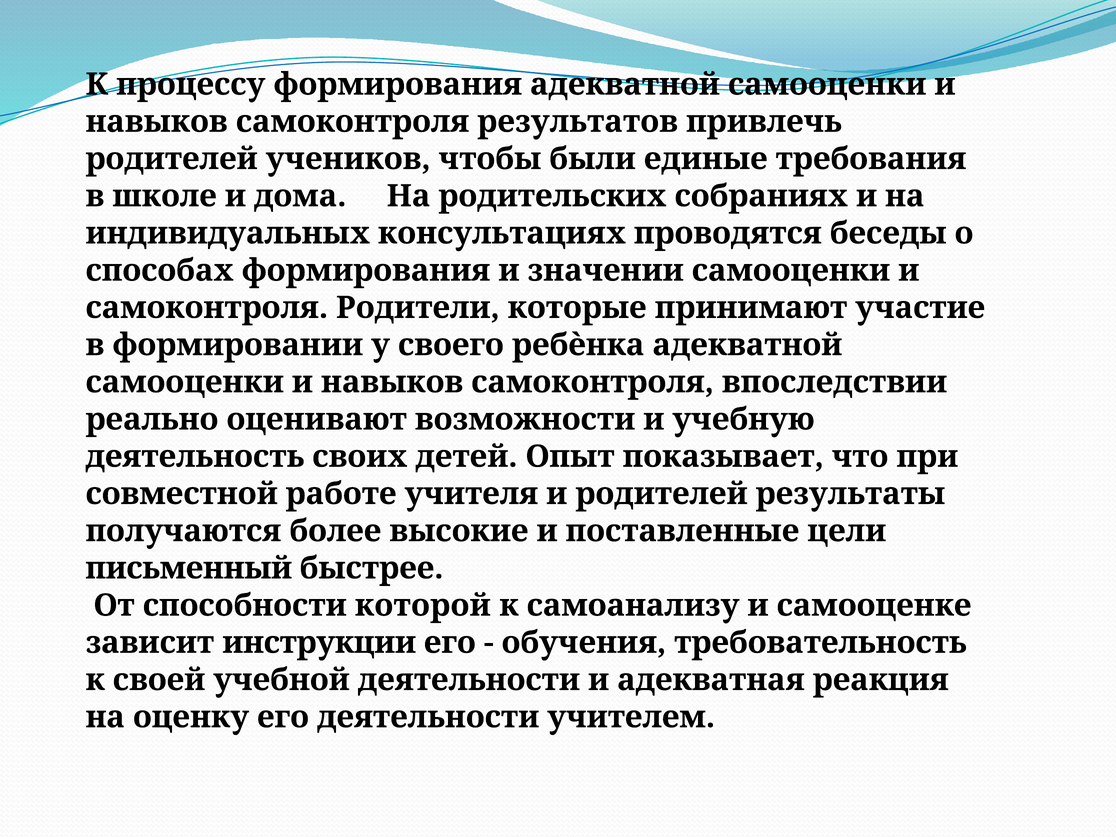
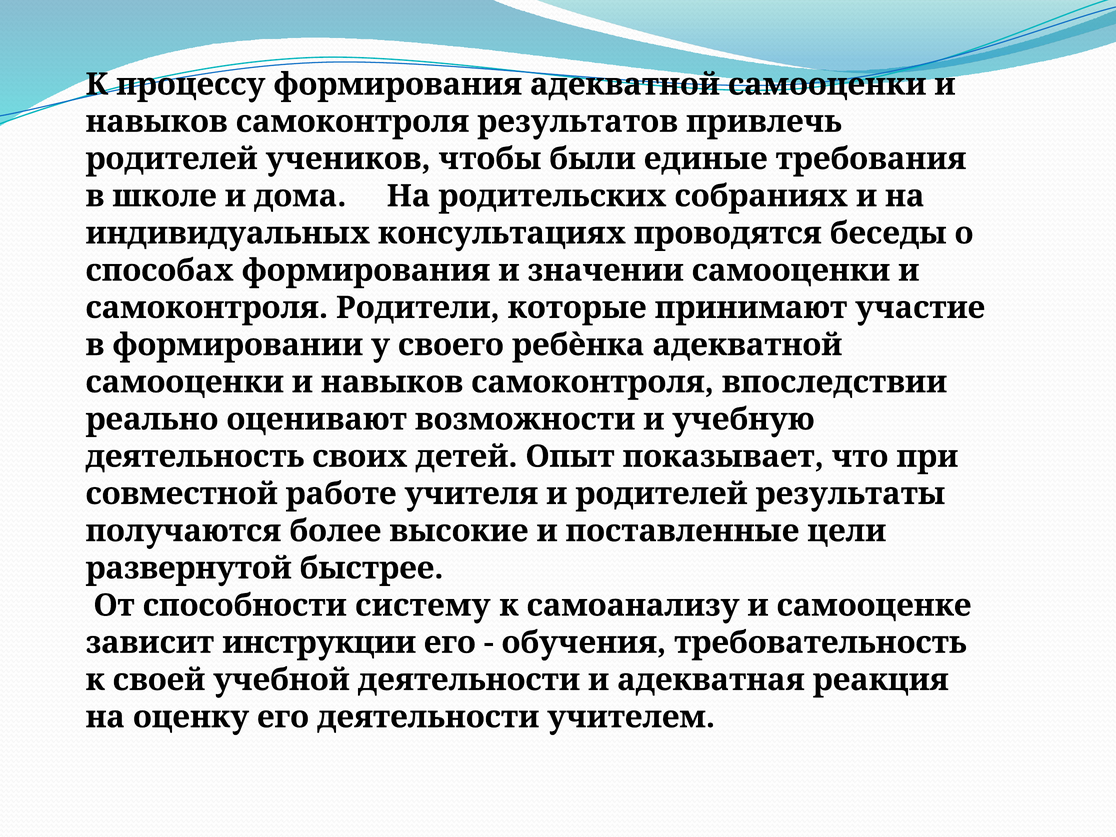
письменный: письменный -> развернутой (189, 568)
которой: которой -> систему (423, 605)
